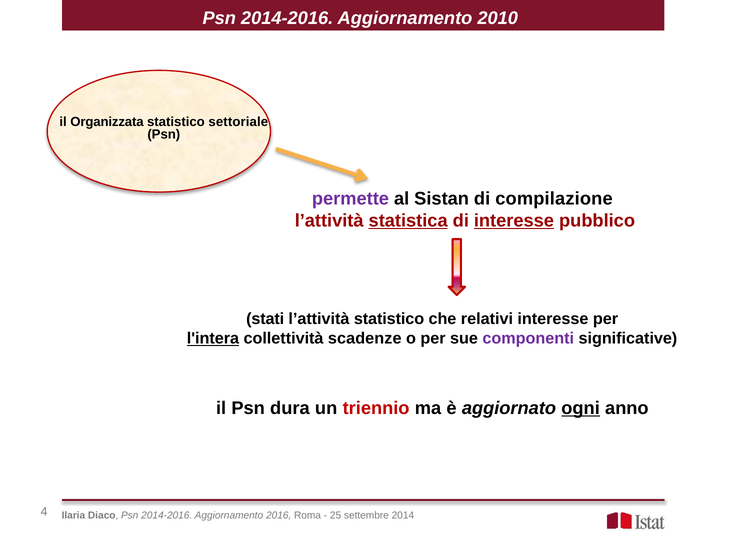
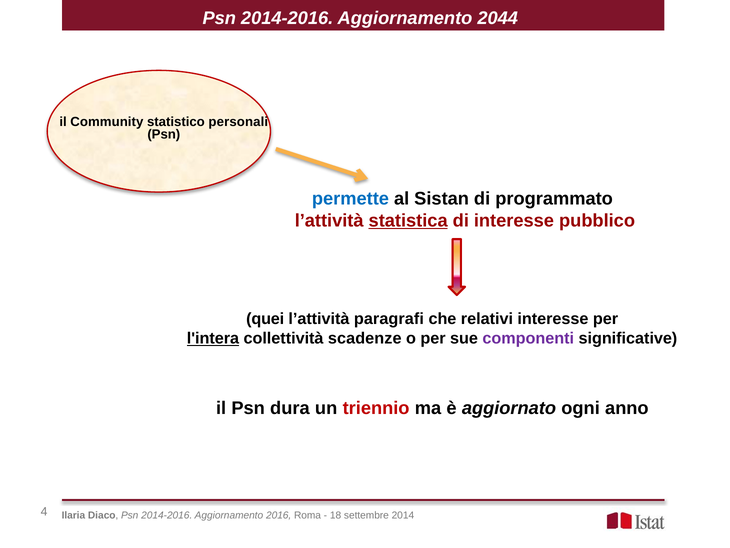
2010: 2010 -> 2044 (498, 18)
Organizzata: Organizzata -> Community (107, 122)
settoriale: settoriale -> personali (238, 122)
permette colour: purple -> blue (350, 199)
compilazione: compilazione -> programmato (554, 199)
interesse underline: present -> none (514, 221)
stati: stati -> quei (265, 319)
l’attività statistico: statistico -> paragrafi (389, 319)
ogni underline: present -> none (581, 408)
25: 25 -> 18 (336, 515)
